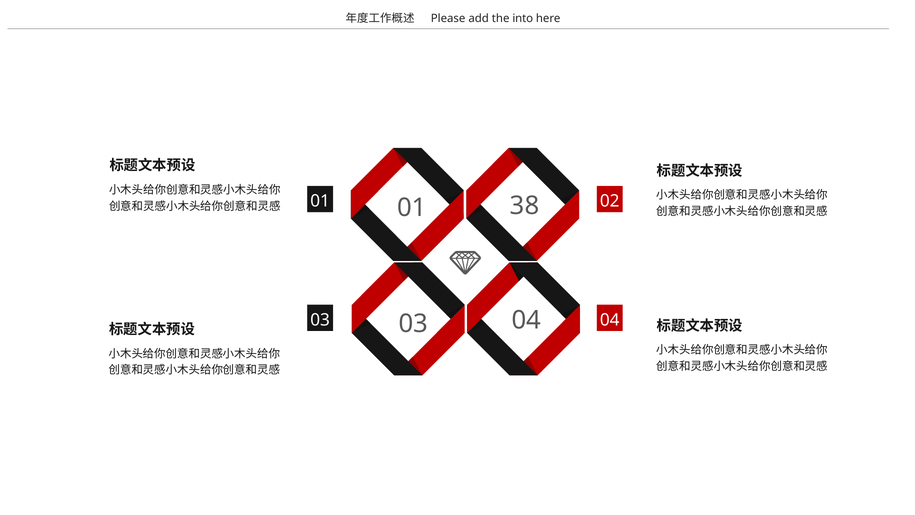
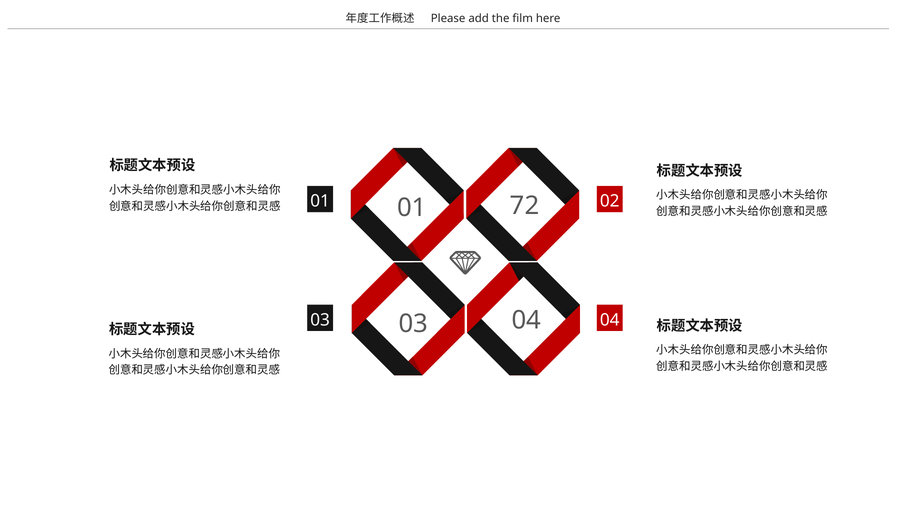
into: into -> film (523, 18)
38: 38 -> 72 (525, 205)
